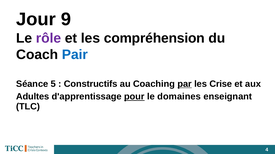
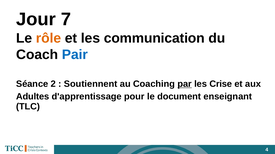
9: 9 -> 7 (66, 19)
rôle colour: purple -> orange (49, 38)
compréhension: compréhension -> communication (154, 38)
5: 5 -> 2 (53, 84)
Constructifs: Constructifs -> Soutiennent (91, 84)
pour underline: present -> none (134, 97)
domaines: domaines -> document (179, 97)
